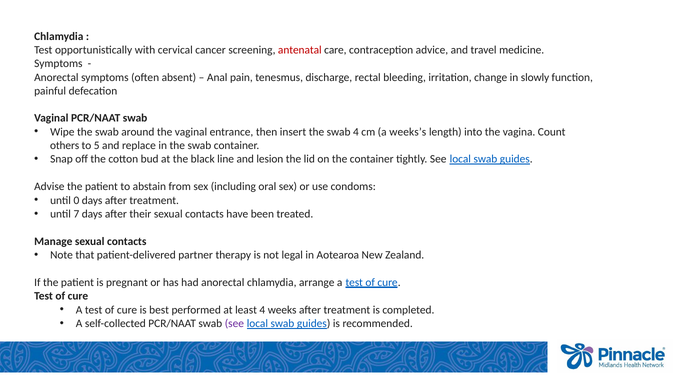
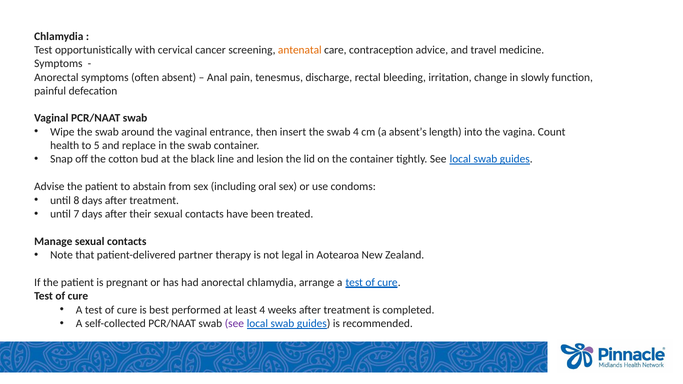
antenatal colour: red -> orange (300, 50)
weeks’s: weeks’s -> absent’s (408, 132)
others: others -> health (65, 146)
0: 0 -> 8 (76, 200)
